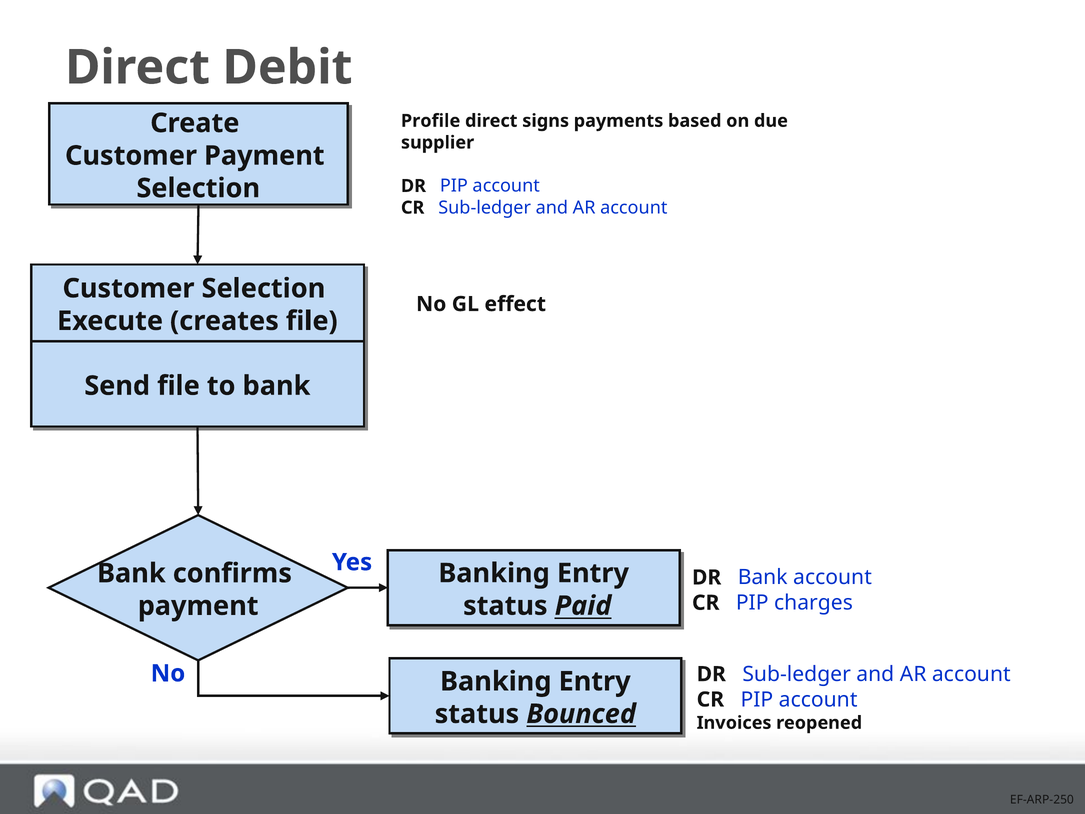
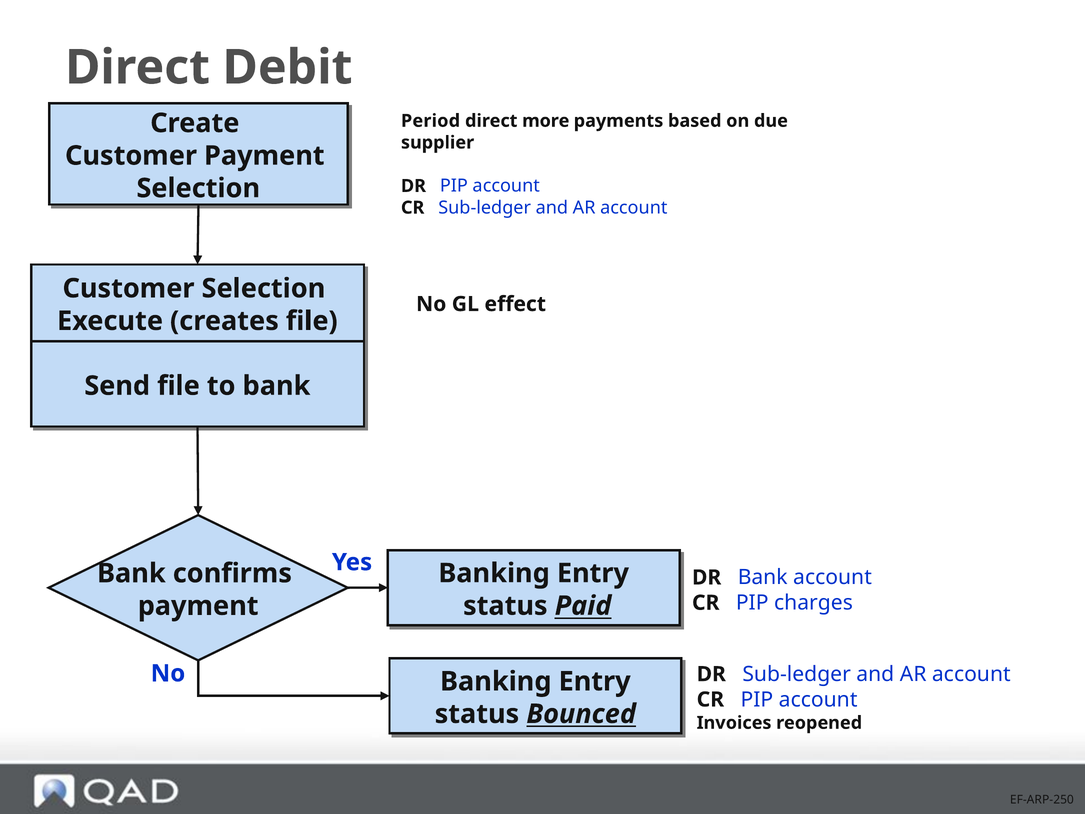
Profile: Profile -> Period (431, 121)
signs: signs -> more (546, 121)
